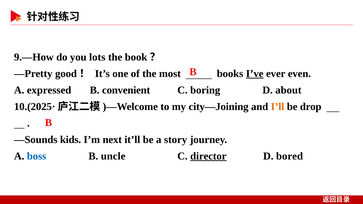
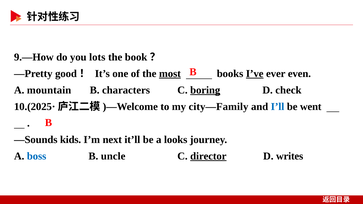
most underline: none -> present (170, 74)
expressed: expressed -> mountain (49, 90)
convenient: convenient -> characters (126, 90)
boring underline: none -> present (205, 90)
about: about -> check (288, 90)
city—Joining: city—Joining -> city—Family (219, 107)
I’ll colour: orange -> blue (278, 107)
drop: drop -> went (311, 107)
story: story -> looks (176, 140)
bored: bored -> writes (290, 156)
